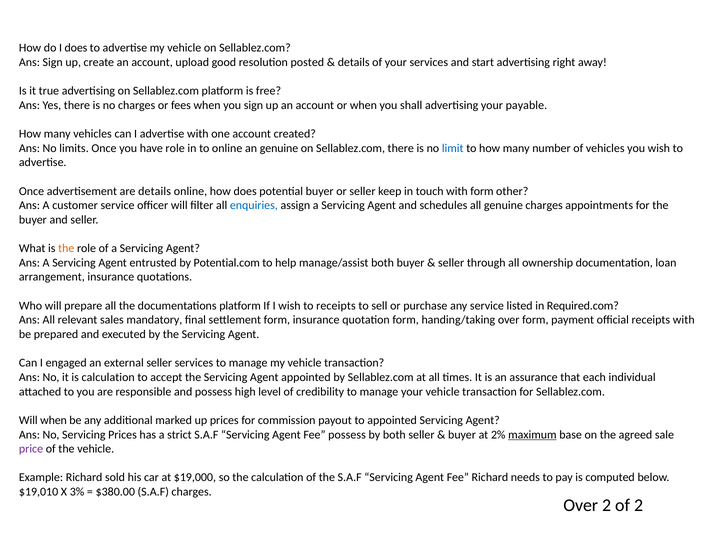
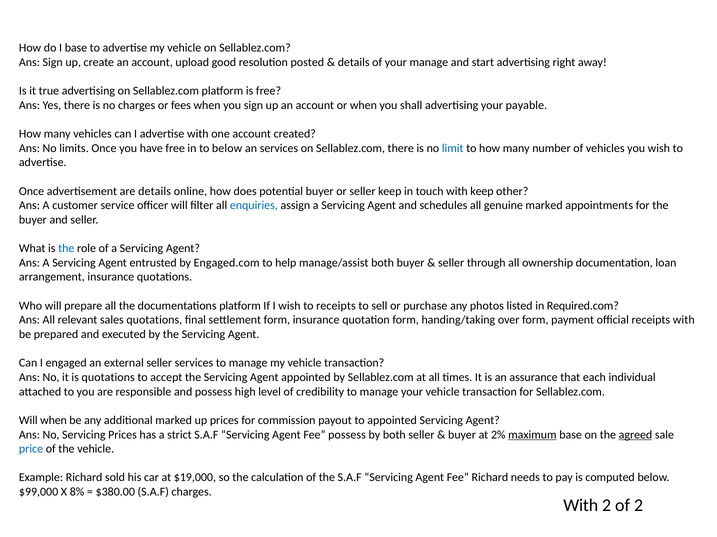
I does: does -> base (76, 48)
your services: services -> manage (429, 62)
have role: role -> free (175, 148)
to online: online -> below (227, 148)
an genuine: genuine -> services (279, 148)
with form: form -> keep (482, 191)
genuine charges: charges -> marked (544, 206)
the colour: orange -> blue (66, 249)
Potential.com: Potential.com -> Engaged.com (227, 263)
any service: service -> photos (487, 306)
sales mandatory: mandatory -> quotations (154, 320)
is calculation: calculation -> quotations (108, 378)
agreed underline: none -> present (636, 435)
price colour: purple -> blue (31, 450)
$19,010: $19,010 -> $99,000 (39, 493)
3%: 3% -> 8% (77, 493)
Over: Over -> With (581, 506)
